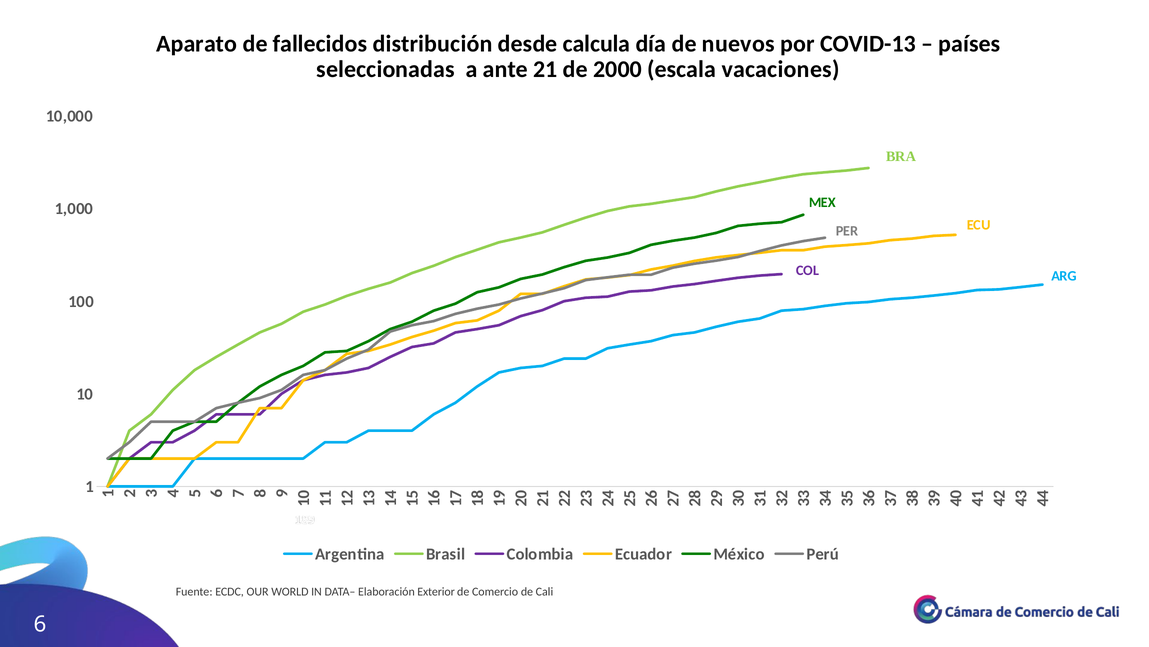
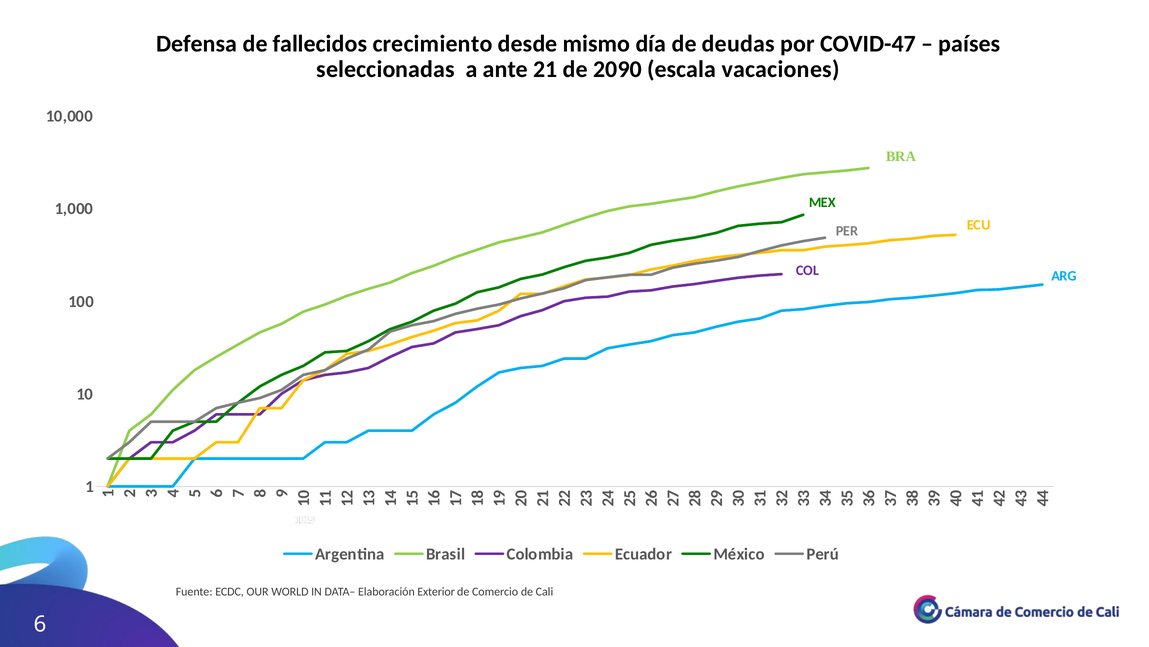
Aparato: Aparato -> Defensa (197, 44)
distribución: distribución -> crecimiento (432, 44)
calcula: calcula -> mismo (596, 44)
nuevos: nuevos -> deudas (738, 44)
COVID-13: COVID-13 -> COVID-47 (868, 44)
2000: 2000 -> 2090 (618, 69)
